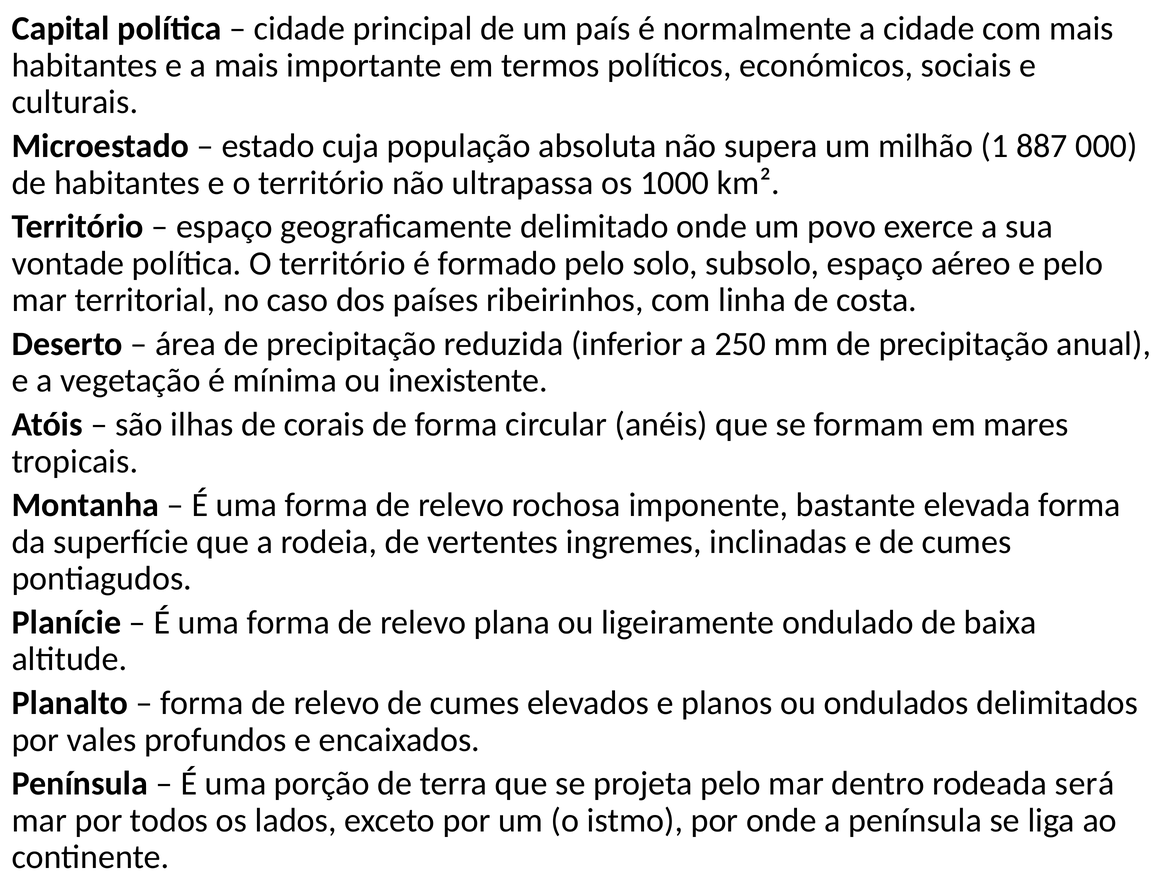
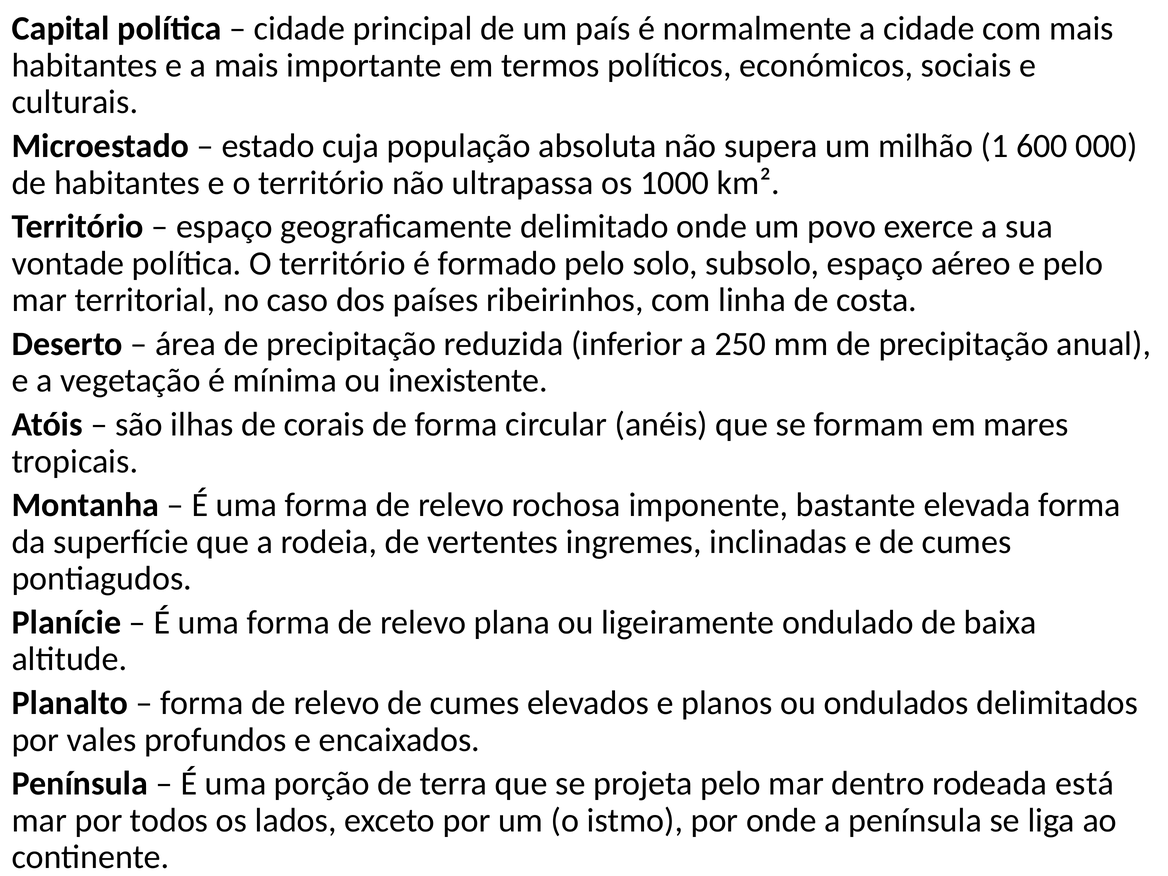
887: 887 -> 600 (1042, 146)
será: será -> está (1085, 784)
